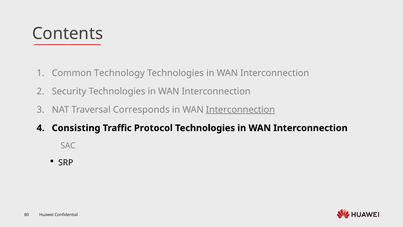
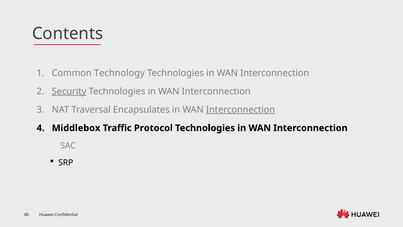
Security underline: none -> present (69, 91)
Corresponds: Corresponds -> Encapsulates (141, 110)
Consisting: Consisting -> Middlebox (76, 128)
